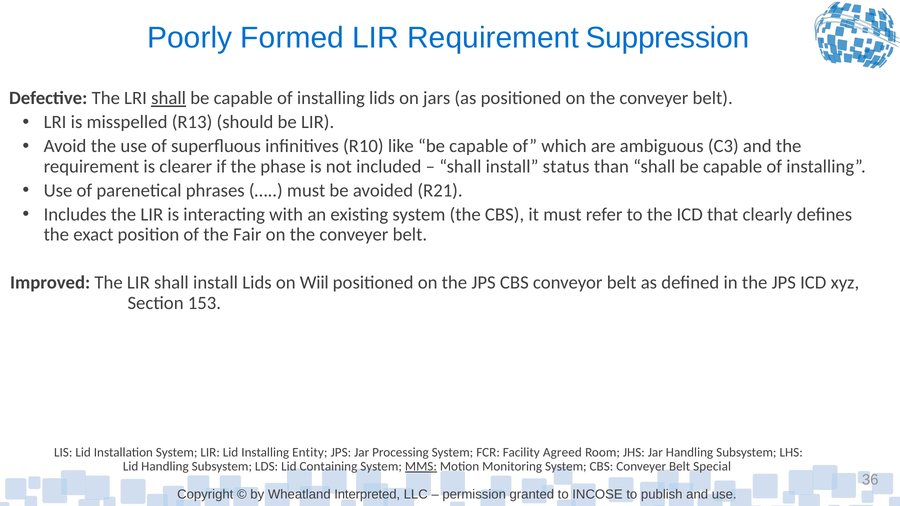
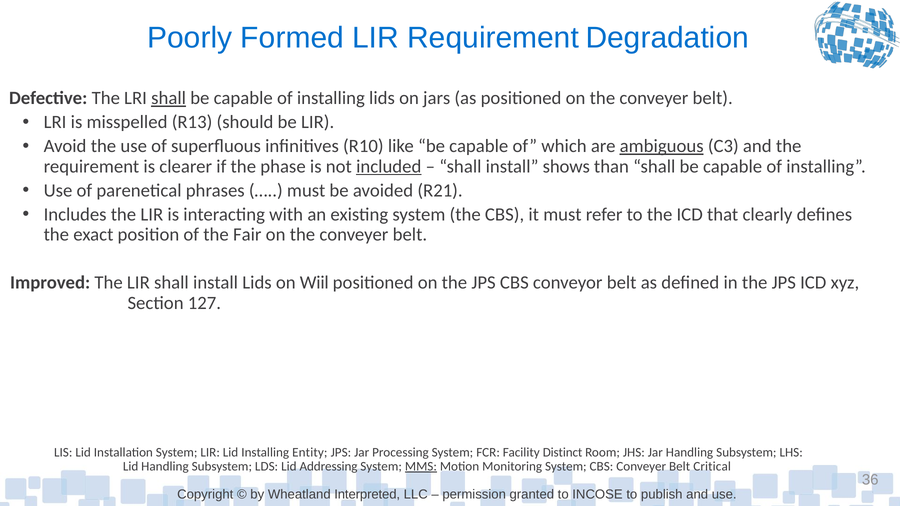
Suppression: Suppression -> Degradation (667, 38)
ambiguous underline: none -> present (662, 146)
included underline: none -> present (389, 166)
status: status -> shows (566, 166)
153: 153 -> 127 (204, 303)
Agreed: Agreed -> Distinct (563, 452)
Containing: Containing -> Addressing (329, 466)
Special: Special -> Critical (712, 466)
